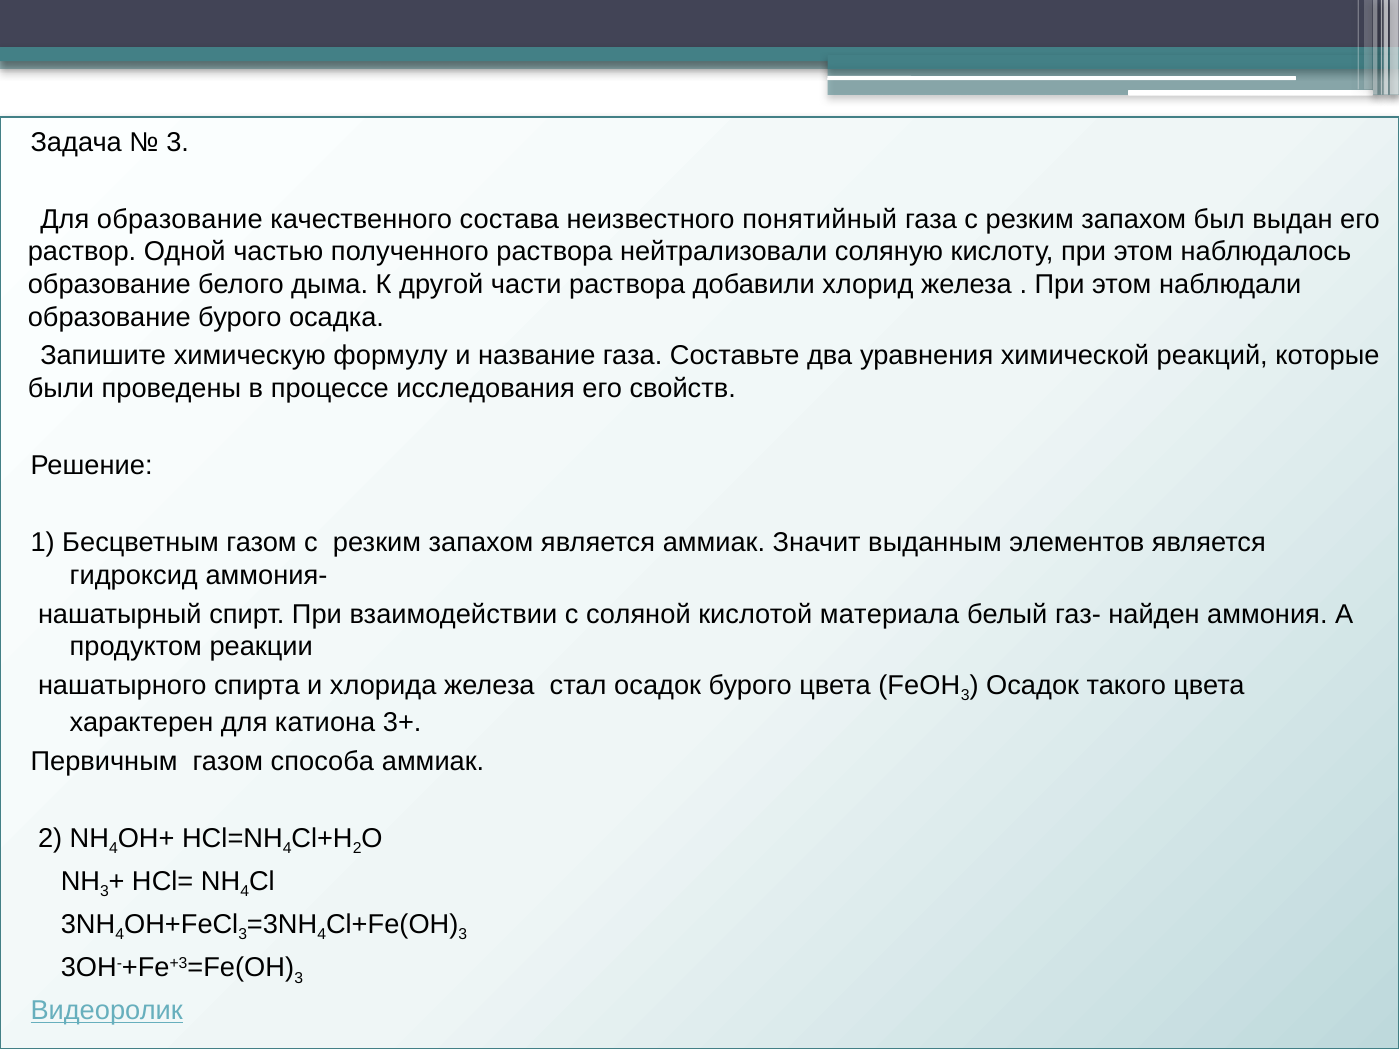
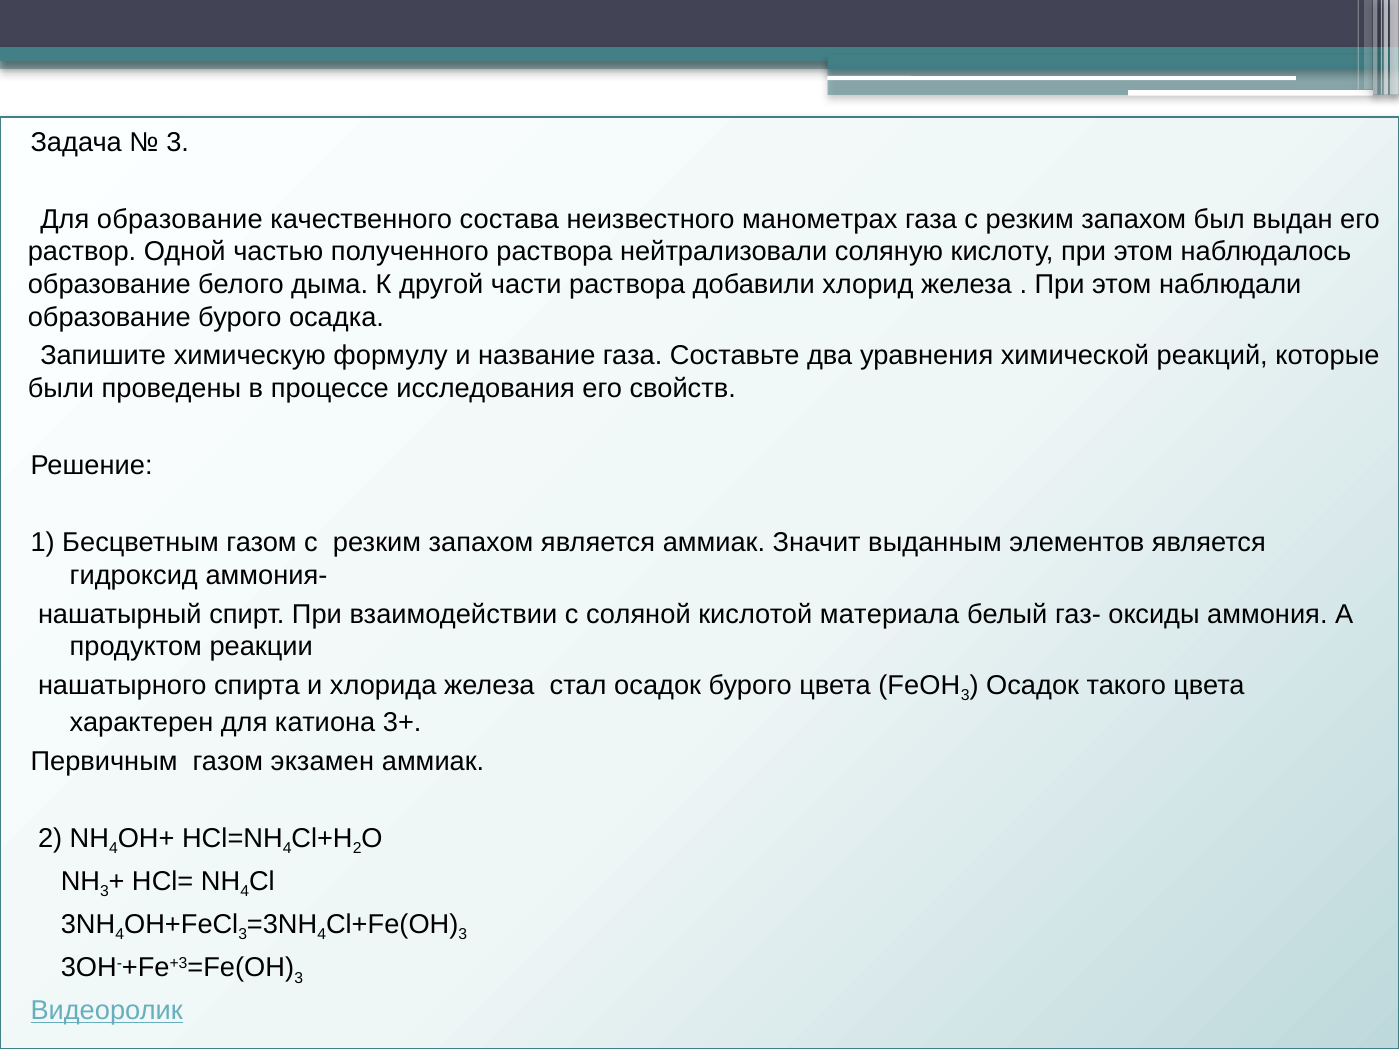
понятийный: понятийный -> манометрах (820, 219)
найден: найден -> оксиды (1154, 614)
способа: способа -> экзамен (322, 761)
